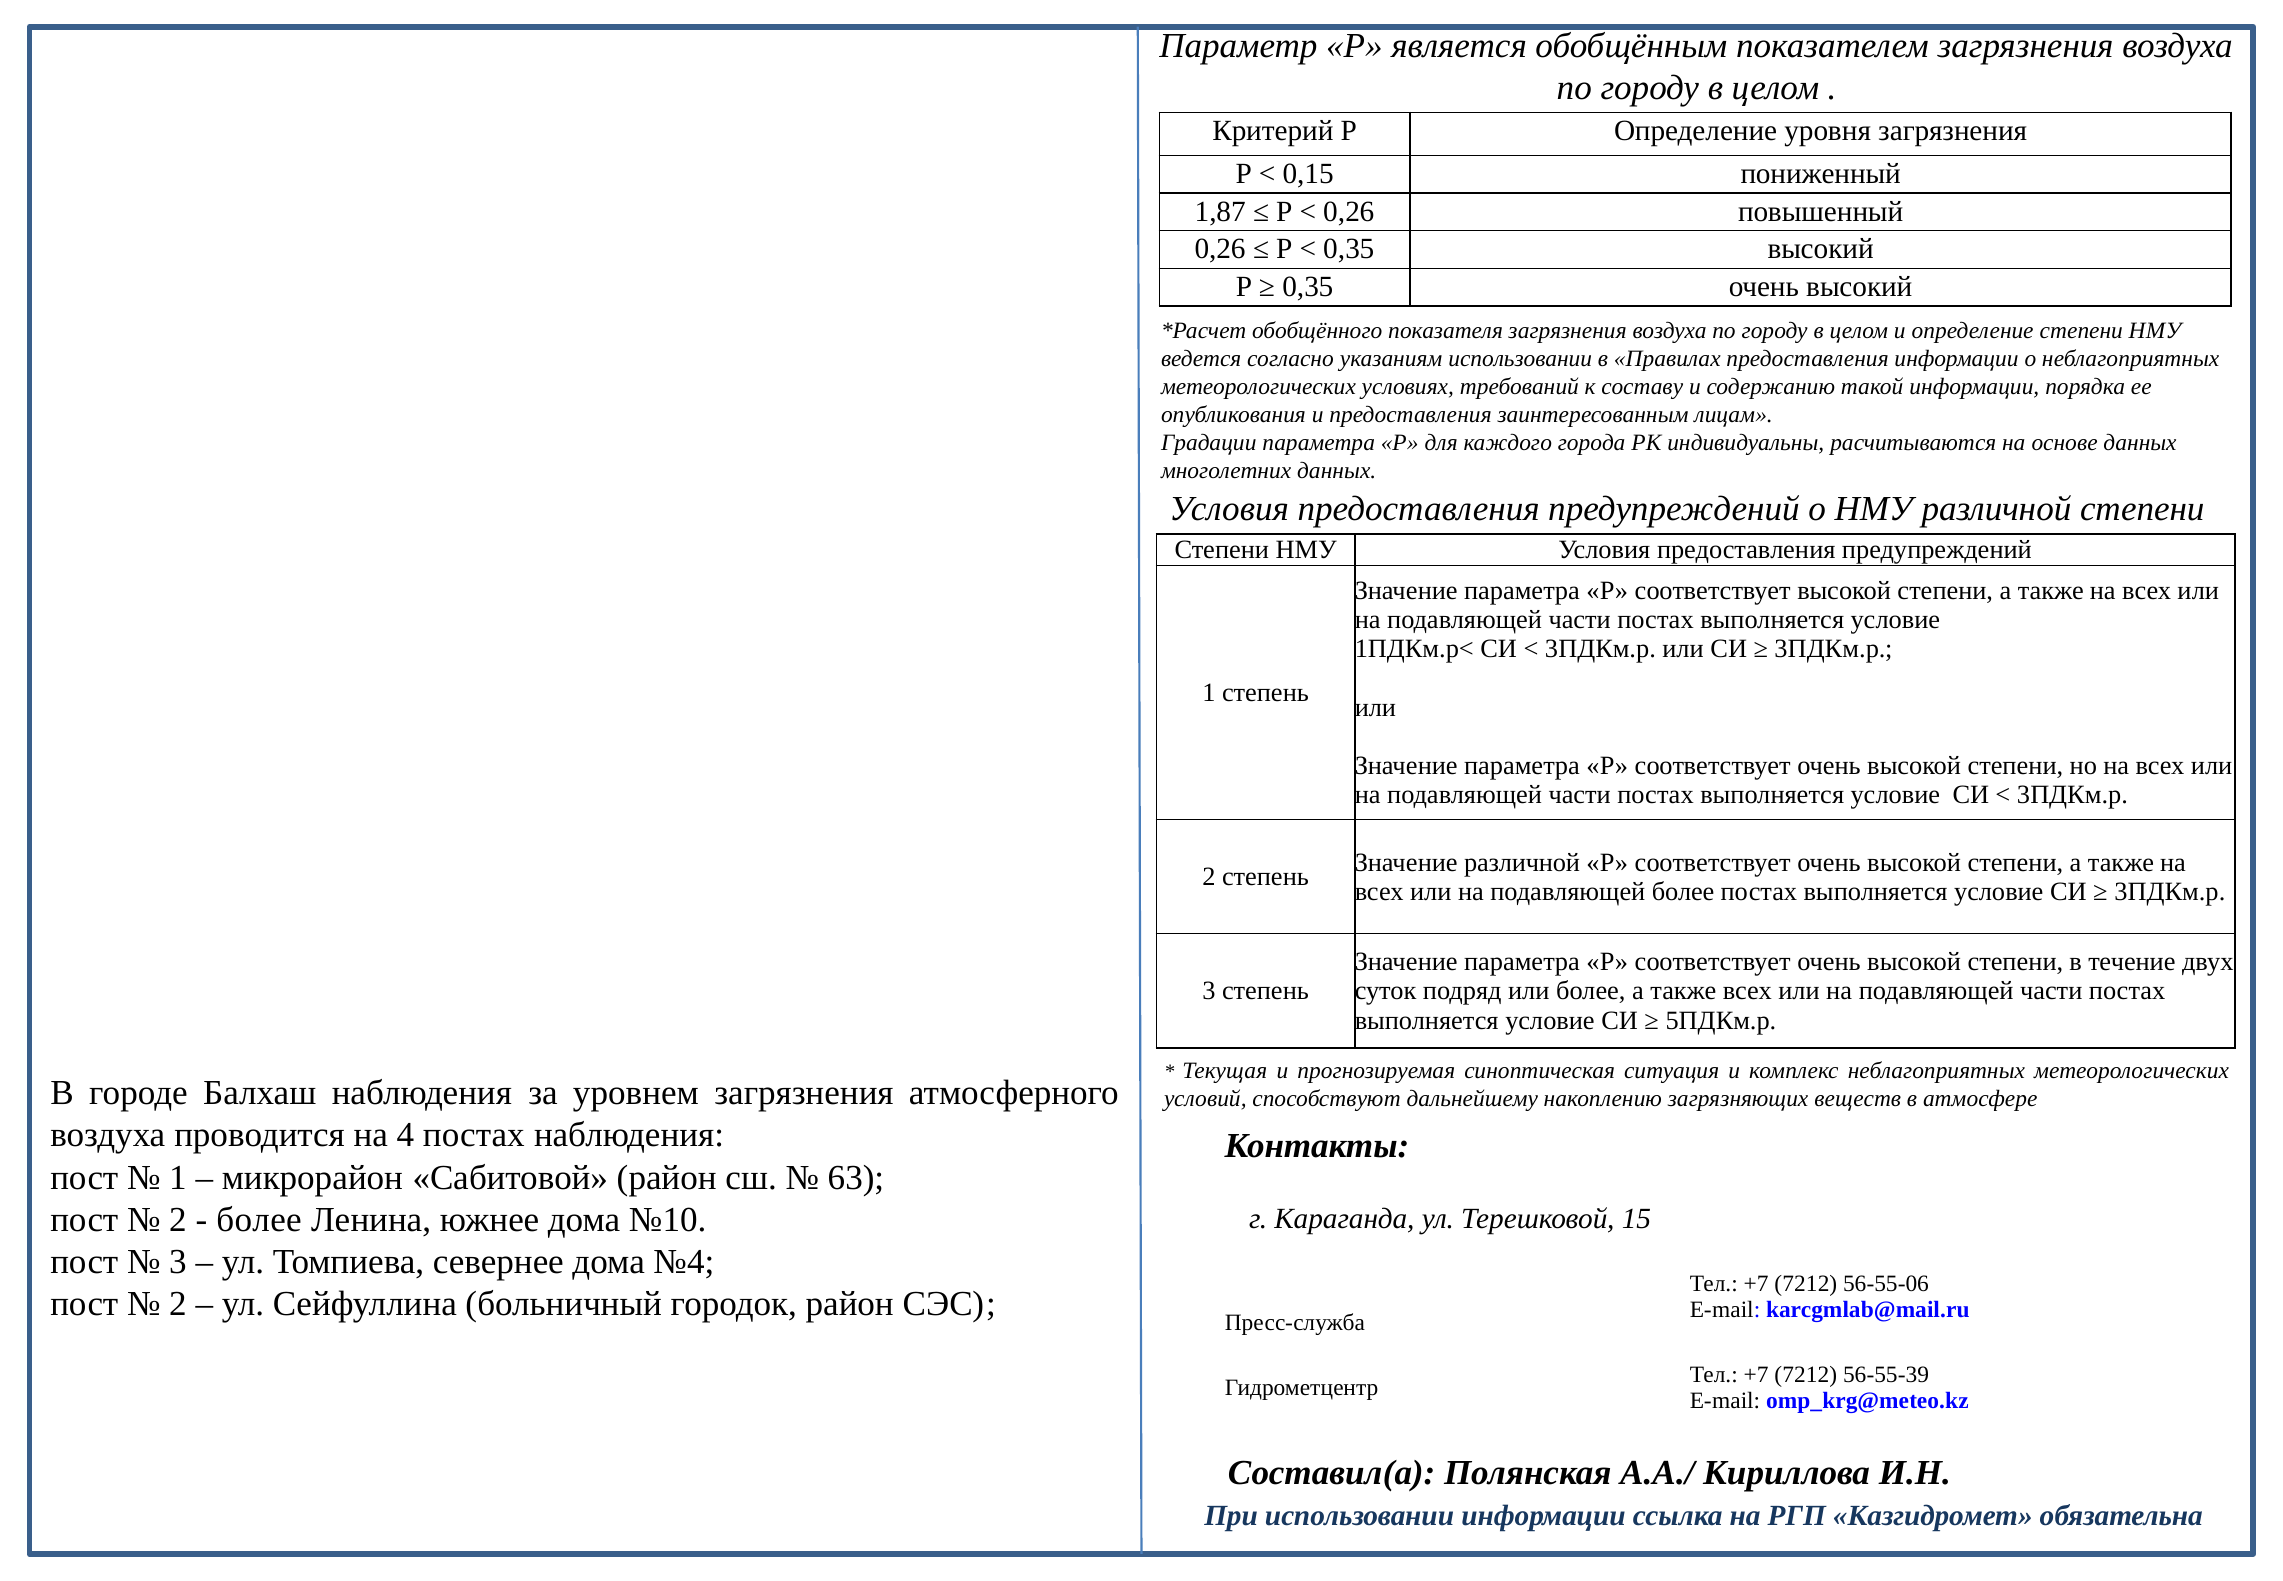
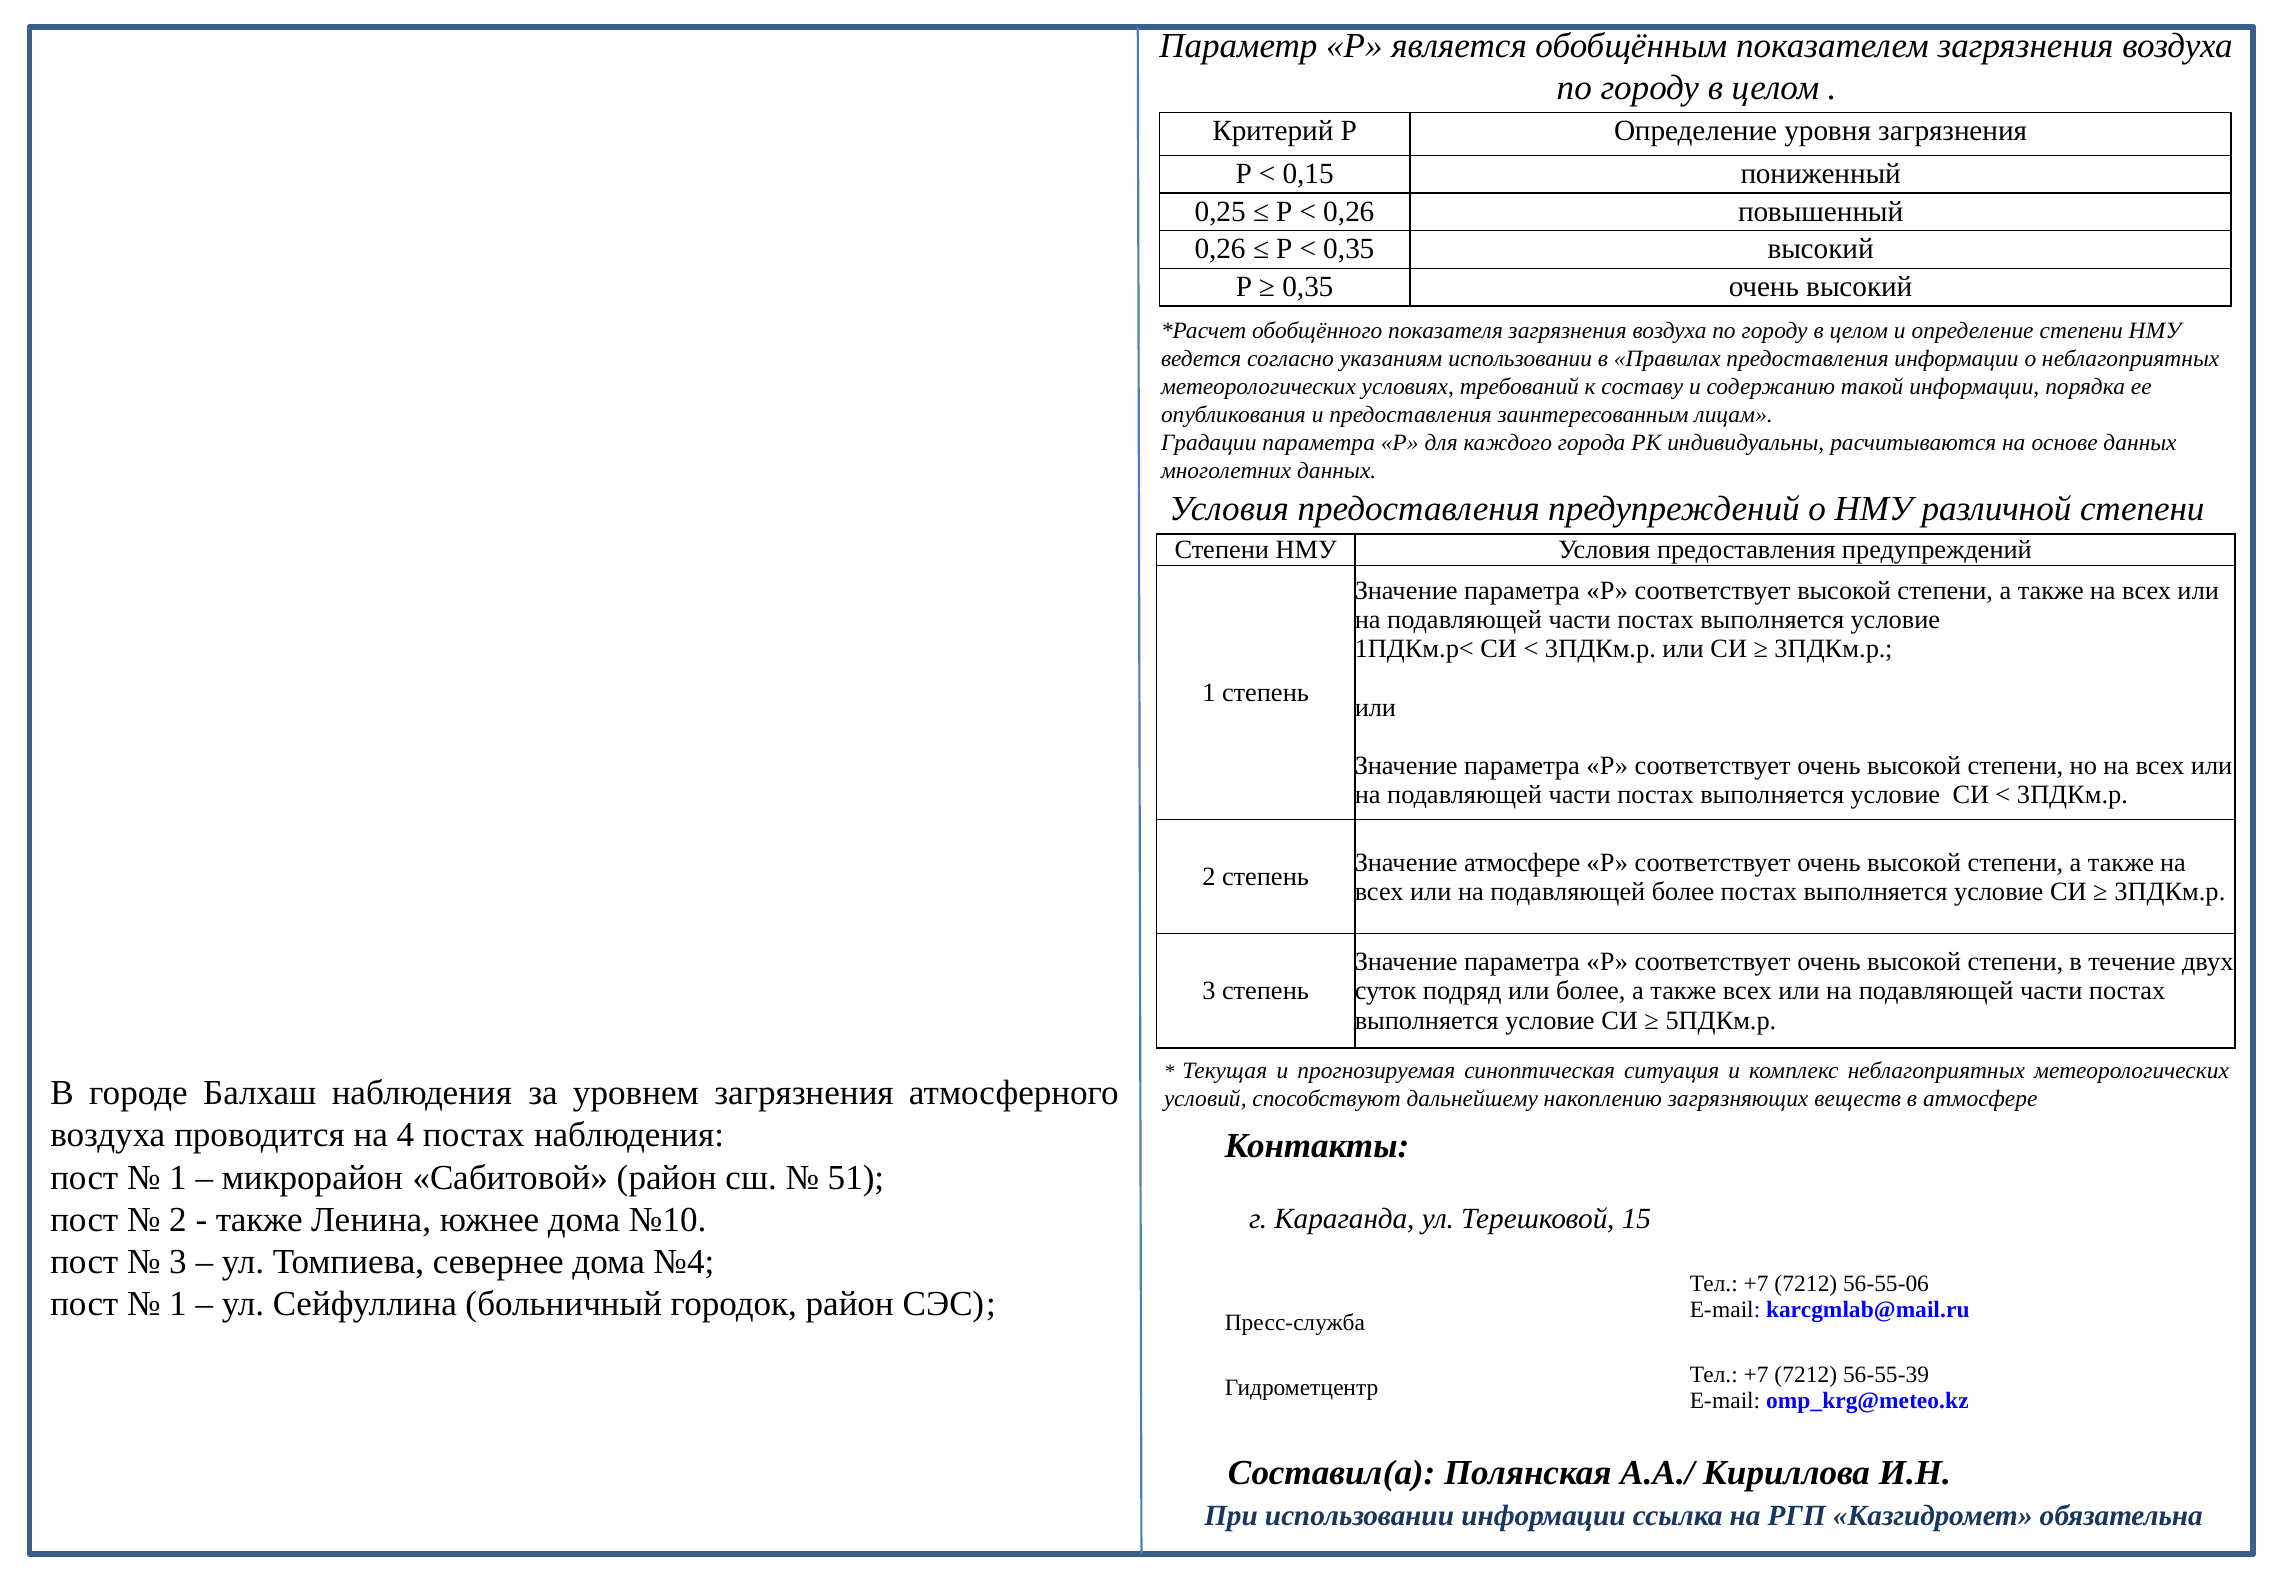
1,87: 1,87 -> 0,25 (1220, 212)
Значение различной: различной -> атмосфере (1522, 862)
63: 63 -> 51 (856, 1177)
более: более -> также (259, 1219)
2: 2 -> 1 (178, 1304)
